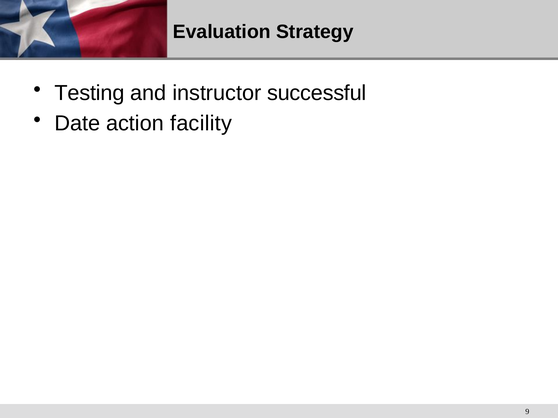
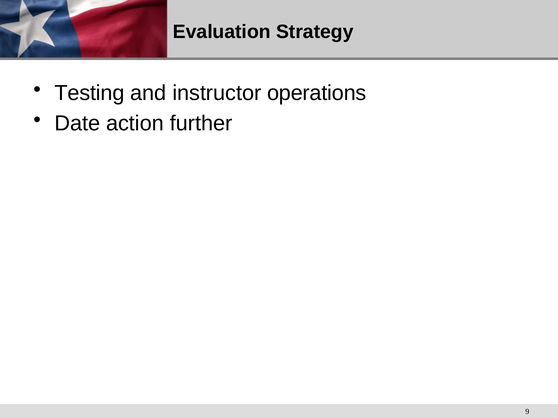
successful: successful -> operations (317, 93)
facility: facility -> further (201, 124)
